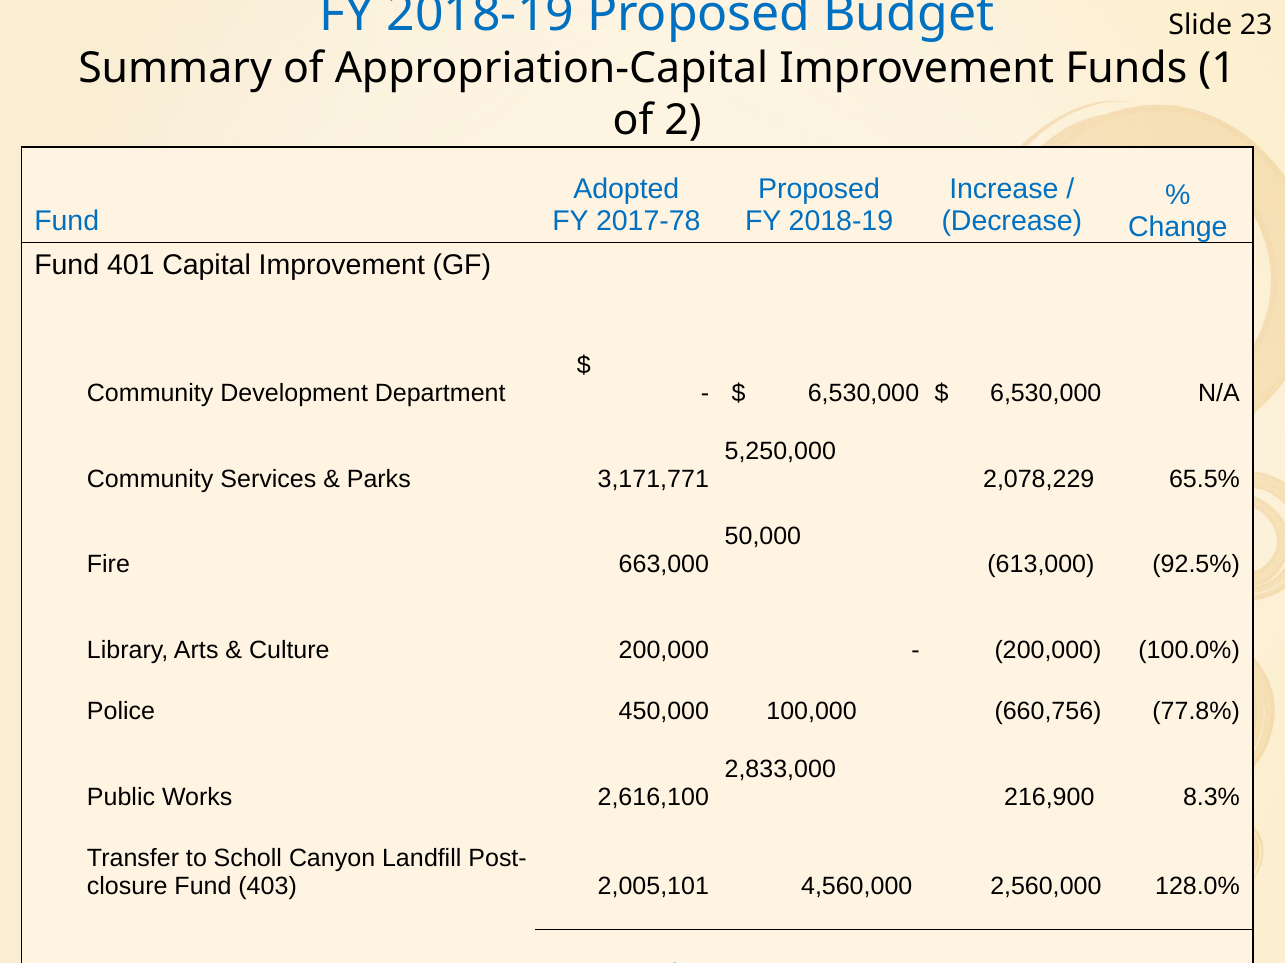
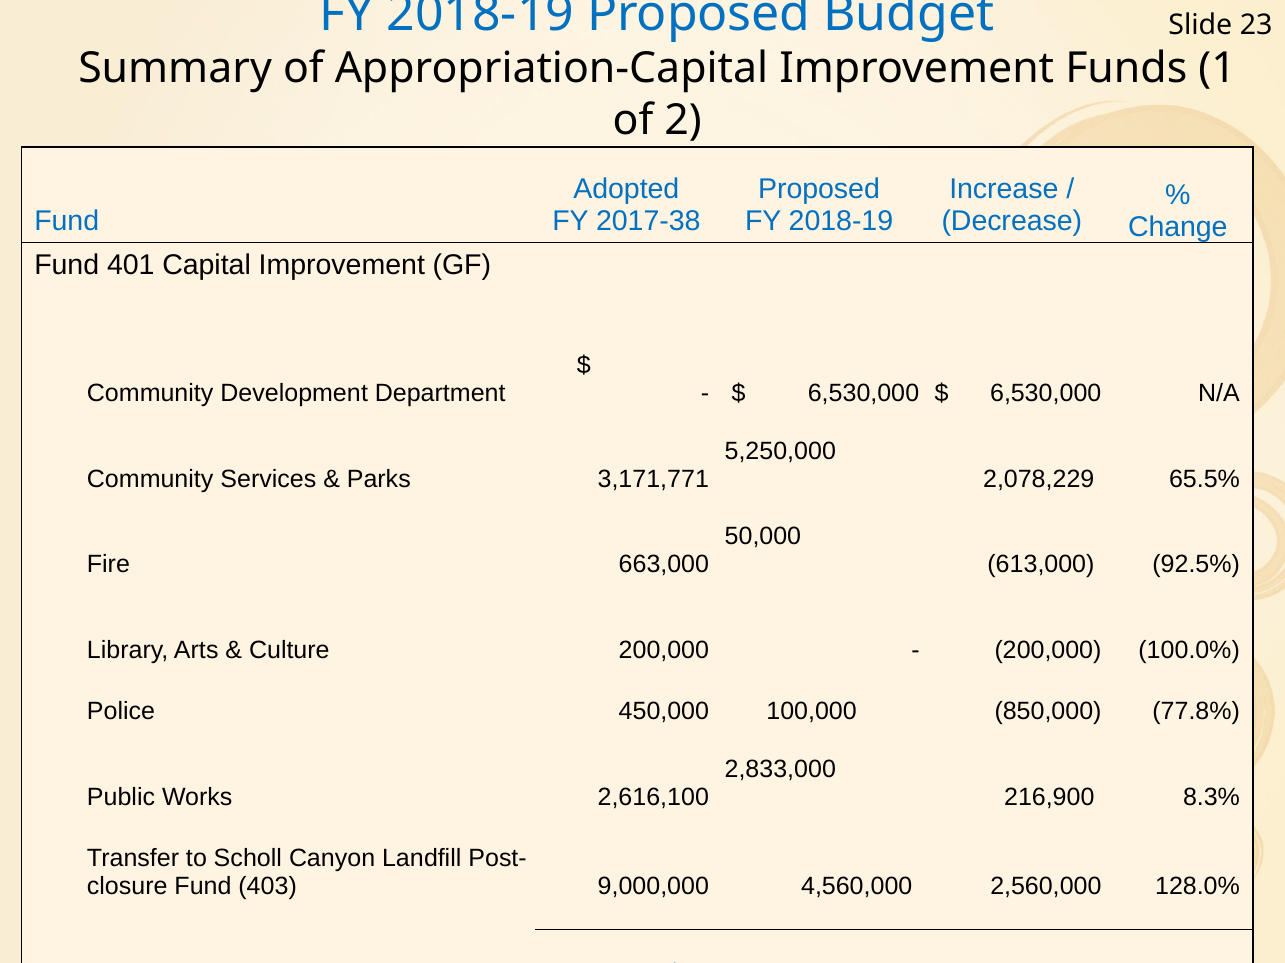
2017-78: 2017-78 -> 2017-38 (648, 221)
660,756: 660,756 -> 850,000 (1048, 712)
2,005,101: 2,005,101 -> 9,000,000 (653, 887)
